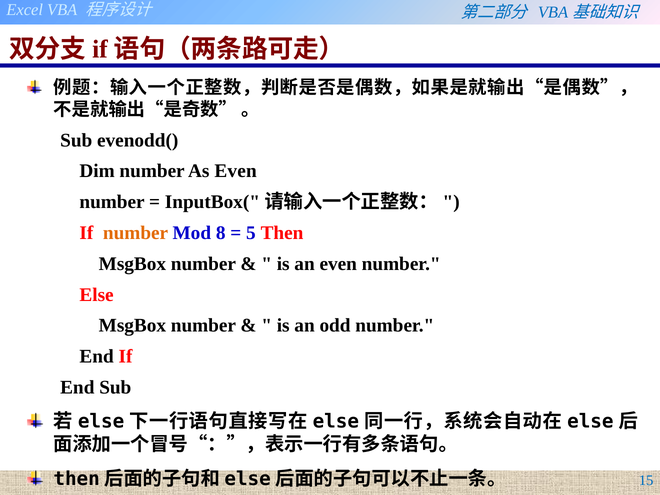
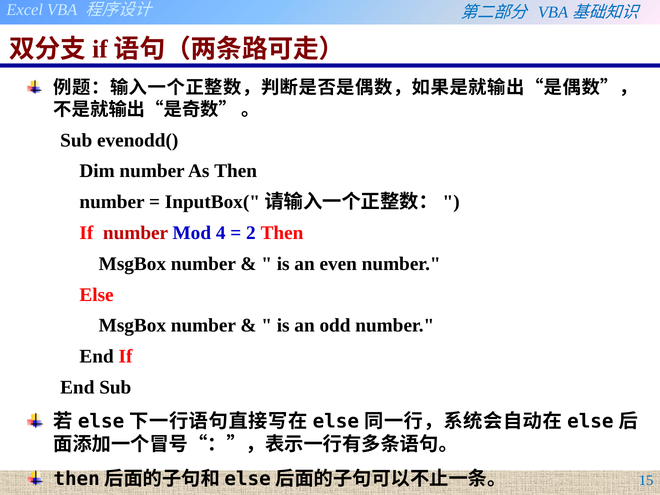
As Even: Even -> Then (236, 171)
number colour: orange -> red (136, 233)
8: 8 -> 4 (221, 233)
5: 5 -> 2 (251, 233)
